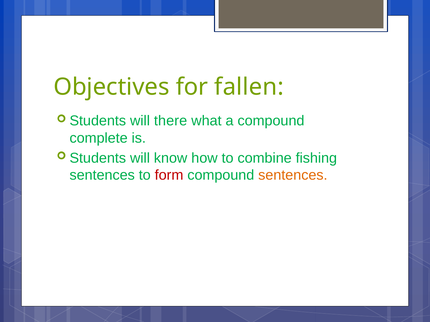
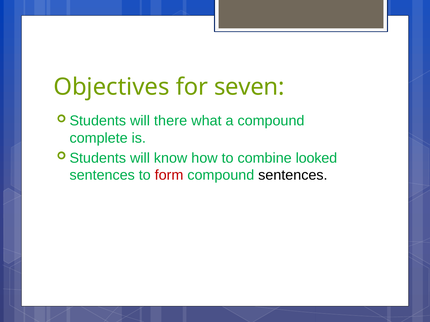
fallen: fallen -> seven (249, 87)
fishing: fishing -> looked (316, 158)
sentences colour: orange -> black (293, 175)
